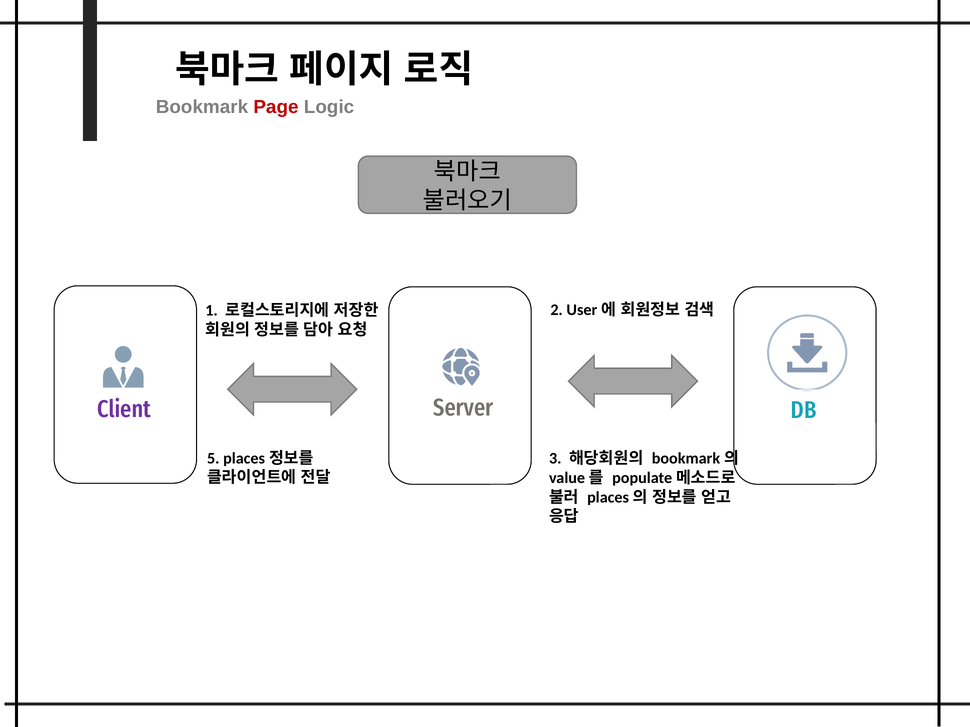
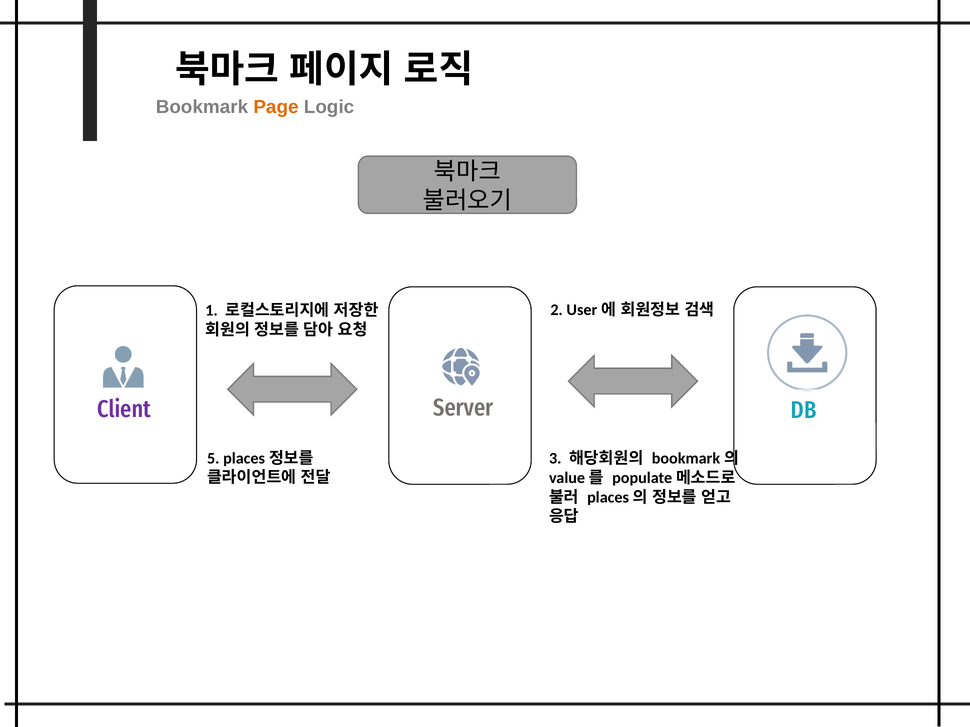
Page colour: red -> orange (276, 107)
